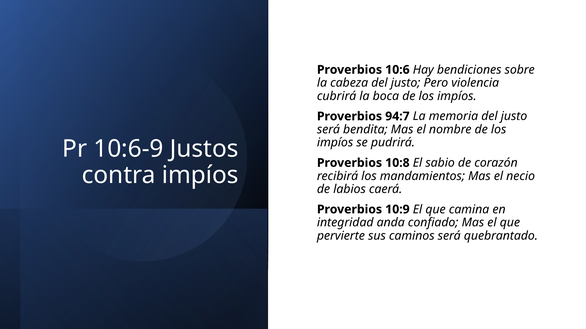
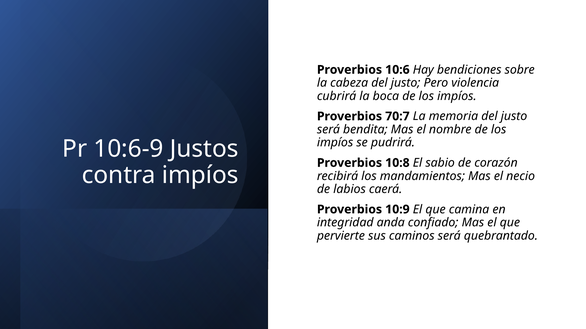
94:7: 94:7 -> 70:7 (397, 117)
